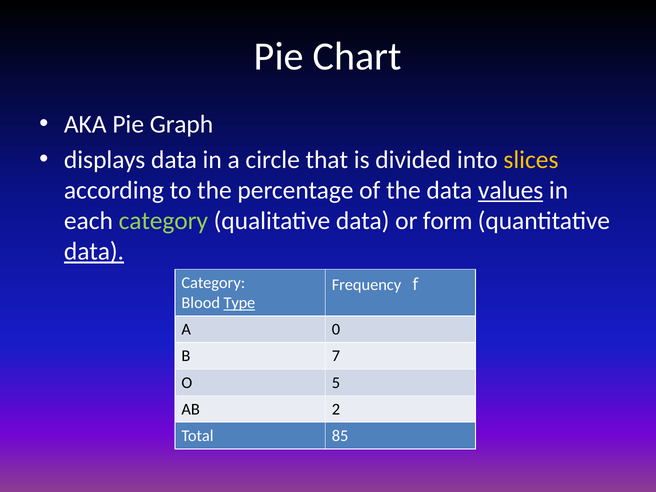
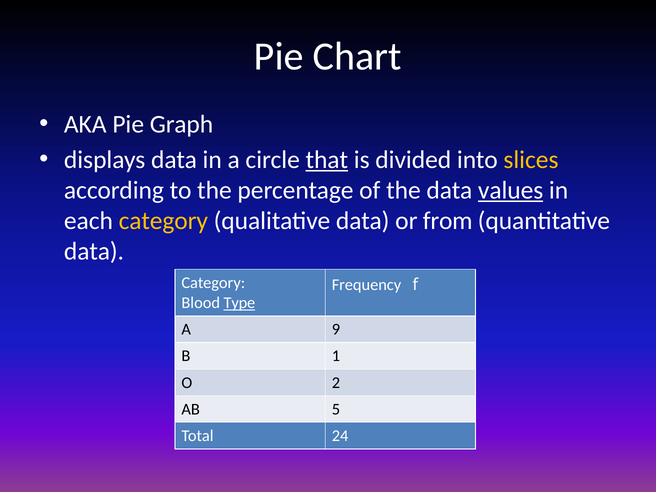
that underline: none -> present (327, 160)
category colour: light green -> yellow (163, 221)
form: form -> from (448, 221)
data underline: present -> none (94, 252)
0: 0 -> 9 (336, 329)
7: 7 -> 1 (336, 356)
5: 5 -> 2 (336, 383)
2: 2 -> 5 (336, 409)
85: 85 -> 24 (340, 436)
